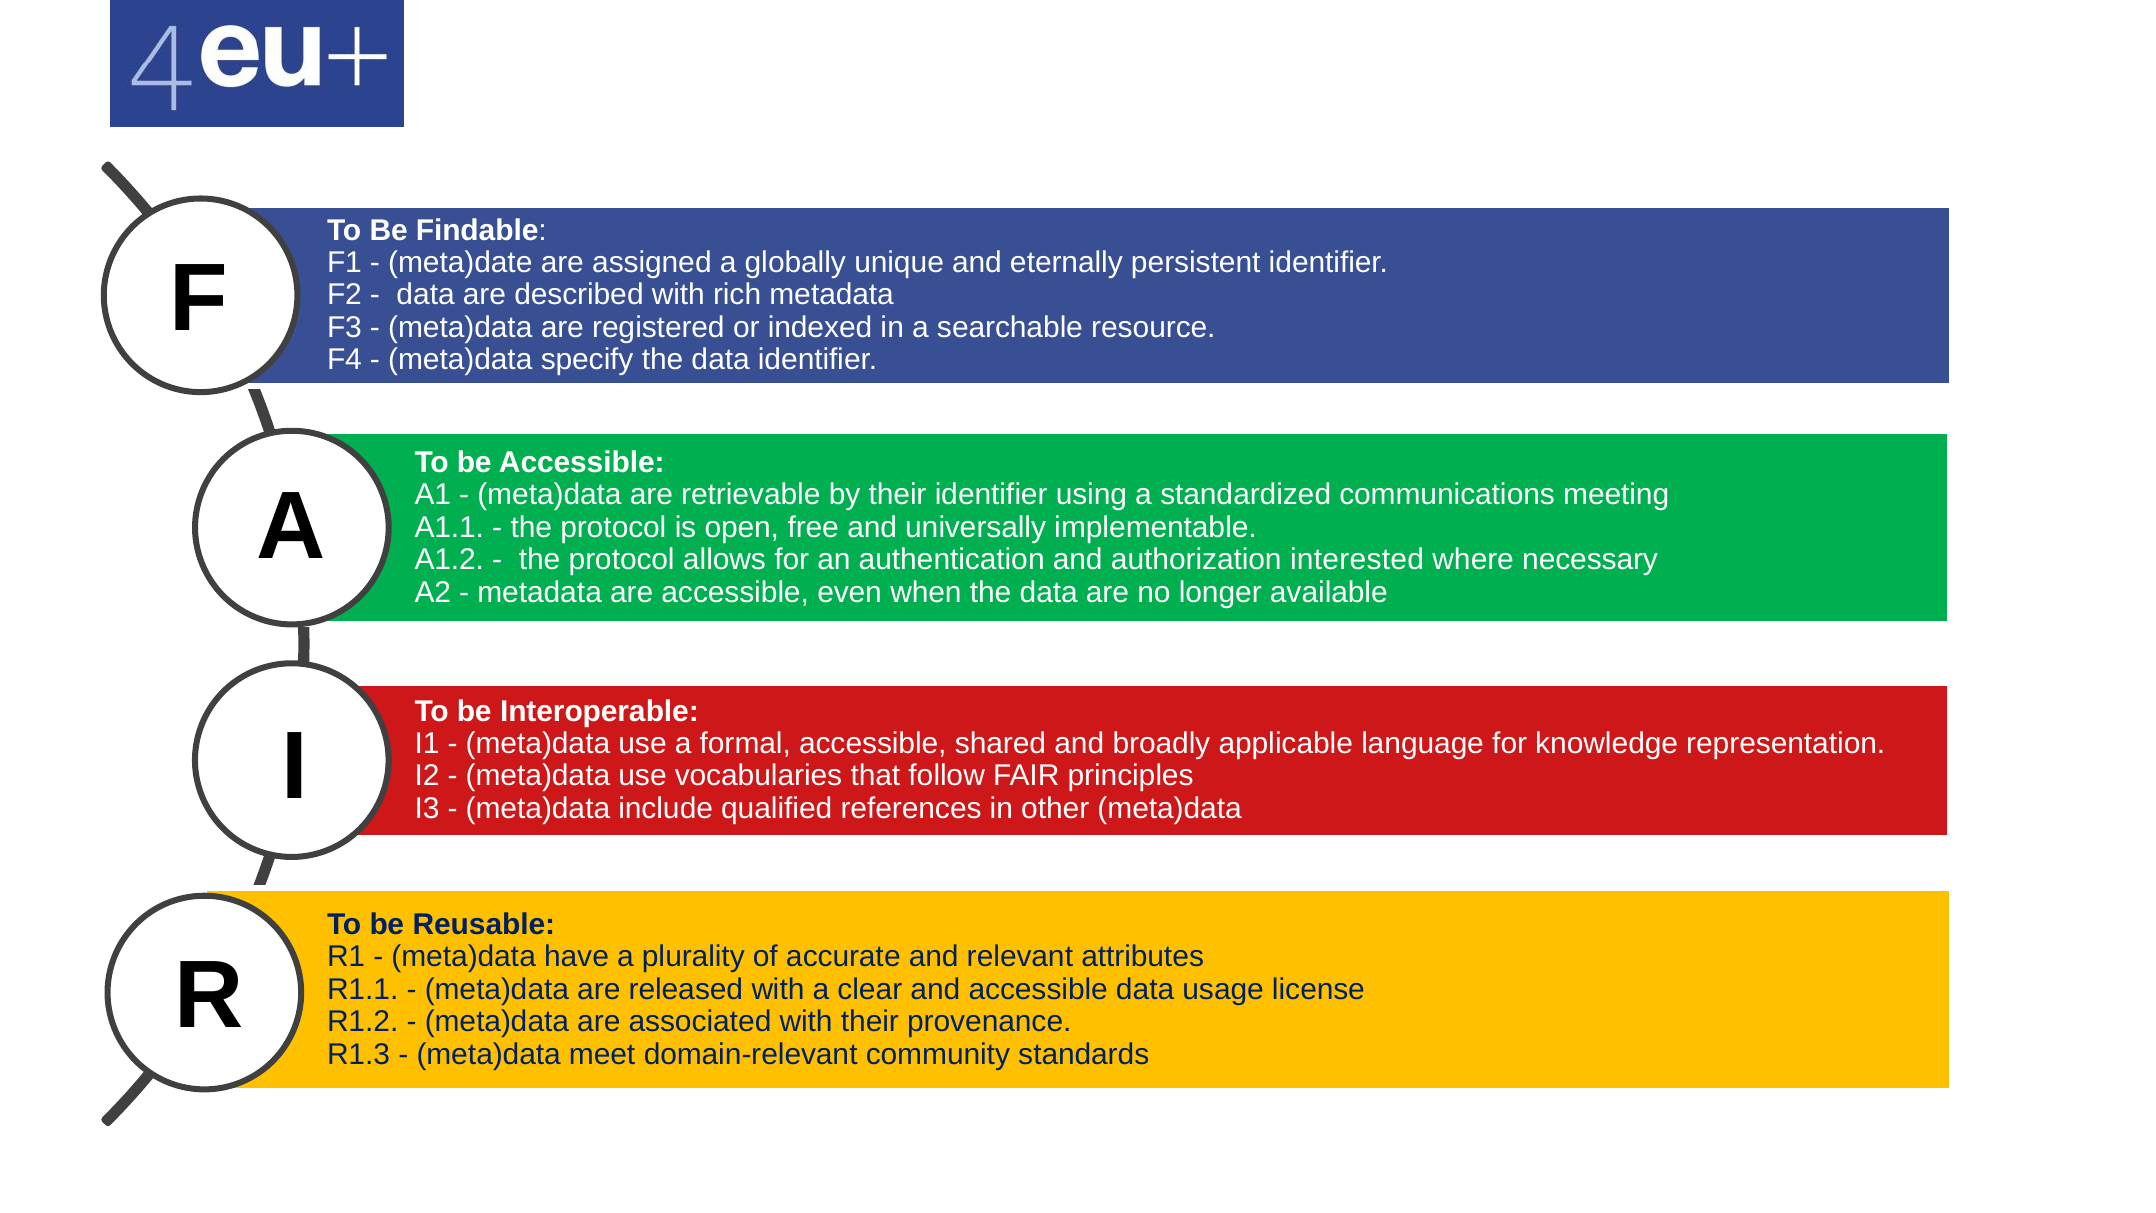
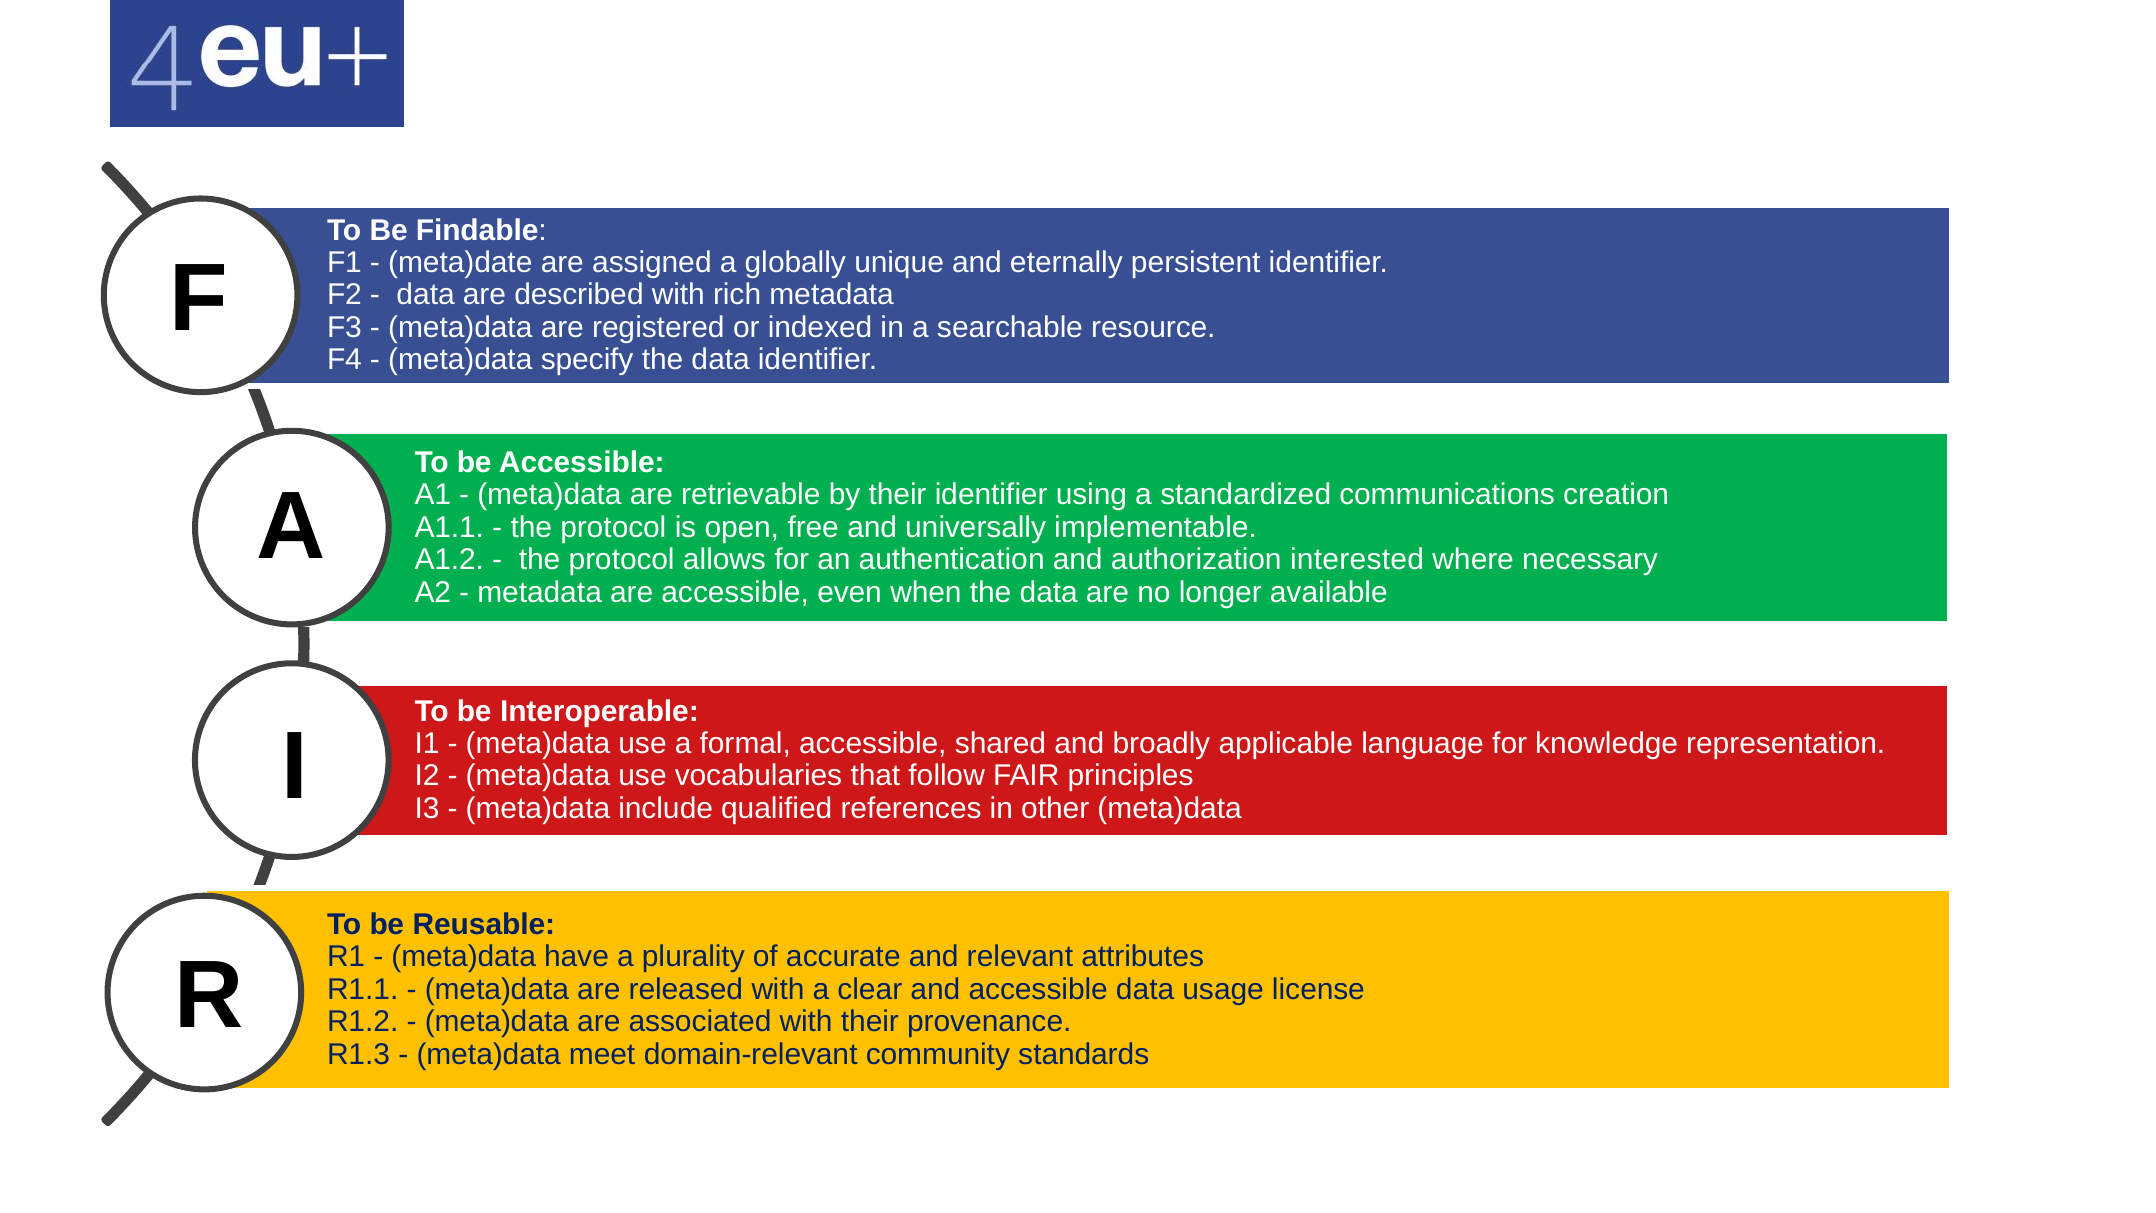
meeting: meeting -> creation (1616, 495)
